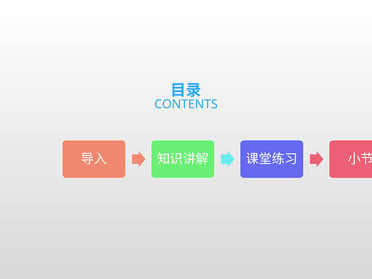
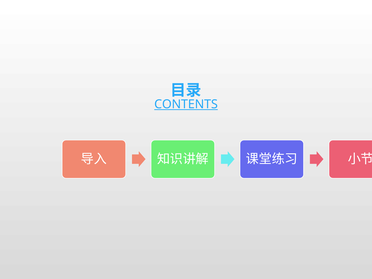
CONTENTS underline: none -> present (186, 104)
